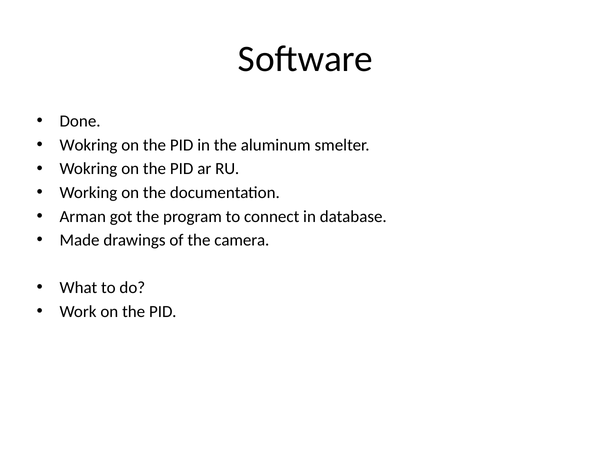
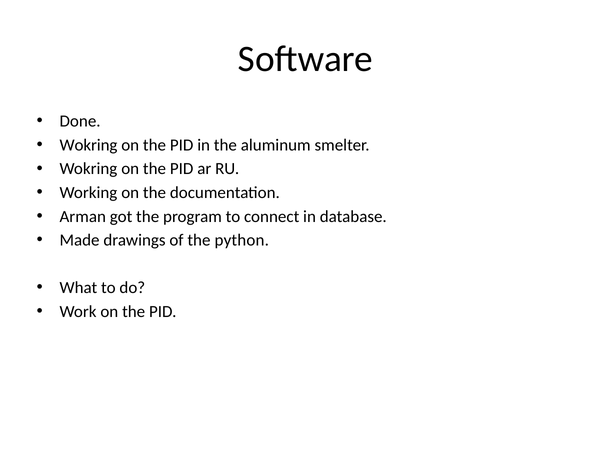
camera: camera -> python (242, 240)
